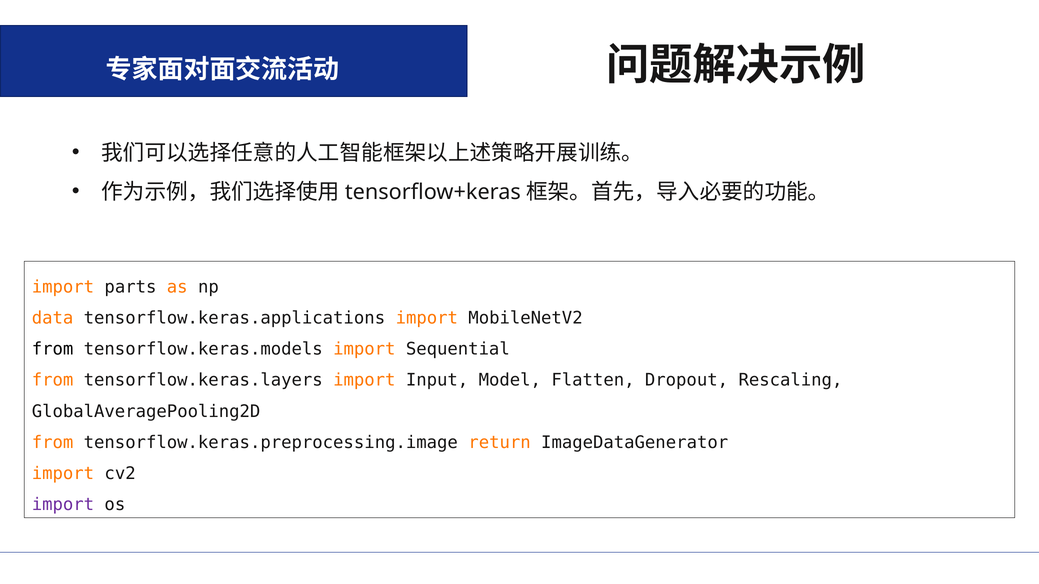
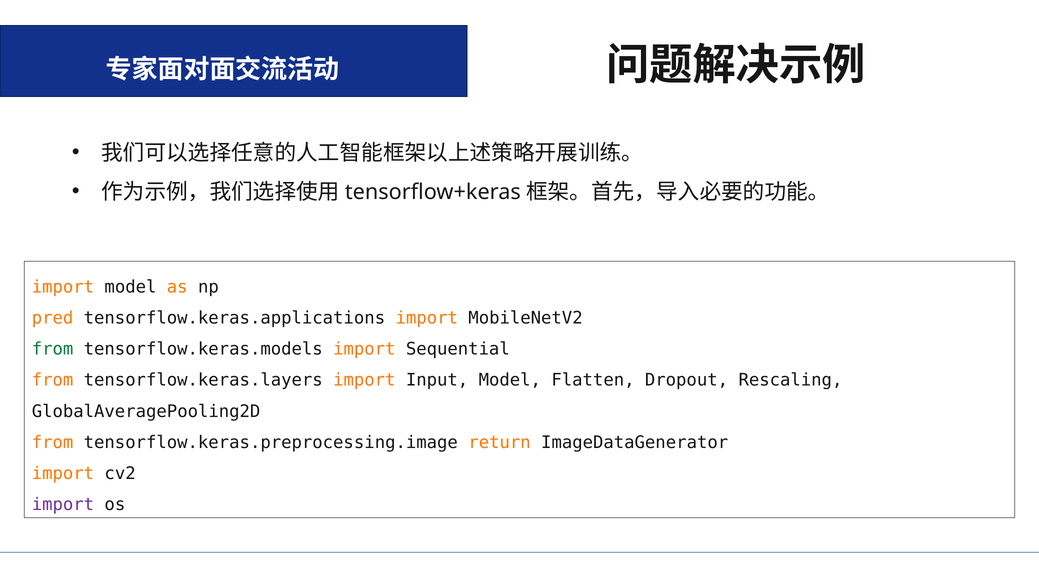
import parts: parts -> model (130, 287)
data: data -> pred (53, 318)
from colour: black -> green (53, 349)
